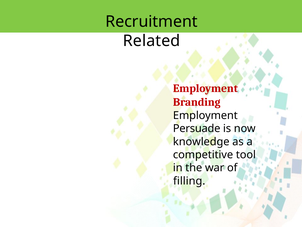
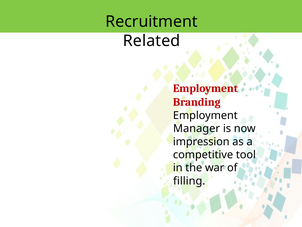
Persuade: Persuade -> Manager (197, 128)
knowledge: knowledge -> impression (201, 141)
